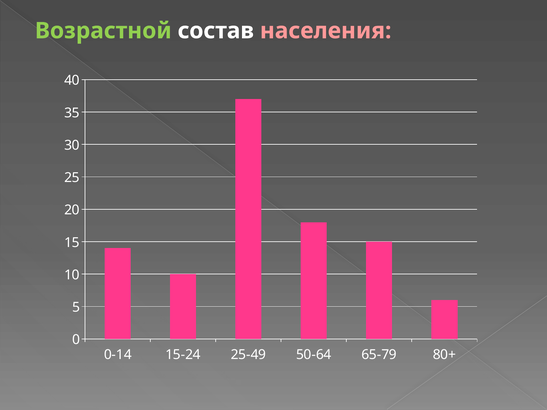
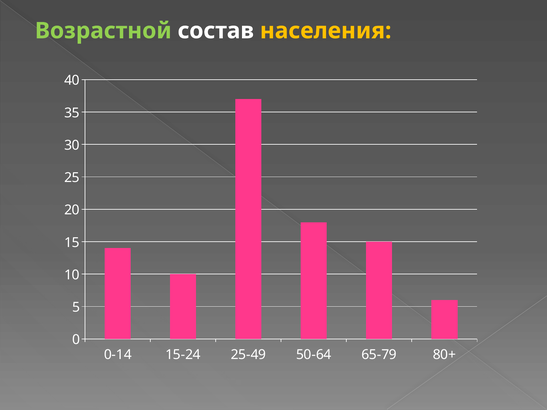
населения colour: pink -> yellow (326, 31)
